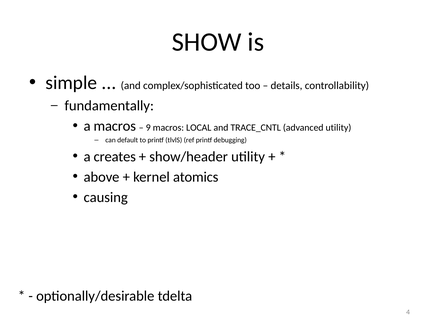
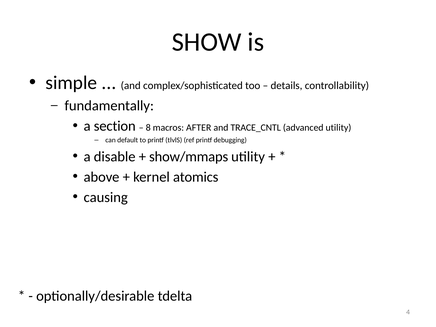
a macros: macros -> section (115, 126)
9: 9 -> 8 (148, 128)
LOCAL: LOCAL -> AFTER (199, 128)
creates: creates -> disable (115, 157)
show/header: show/header -> show/mmaps (189, 157)
